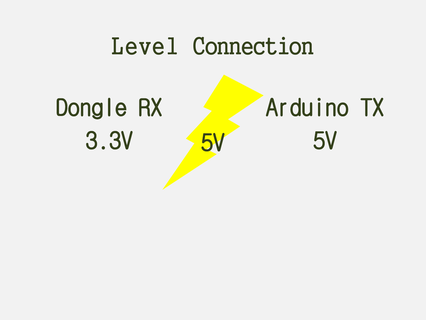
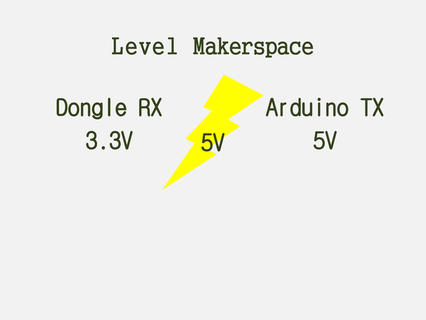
Connection: Connection -> Makerspace (253, 47)
